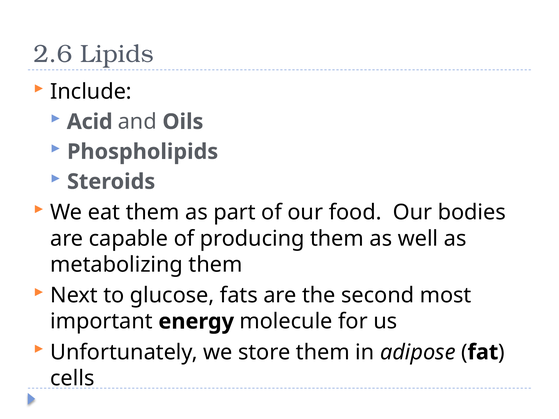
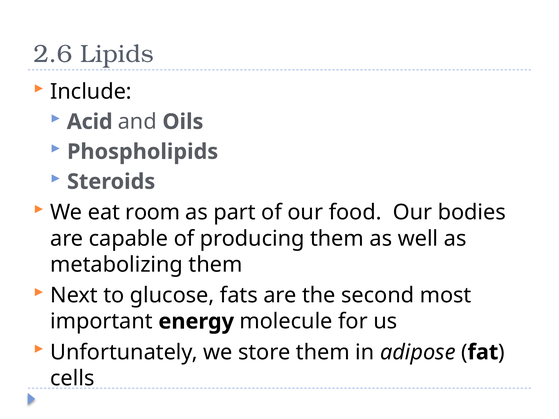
eat them: them -> room (153, 213)
